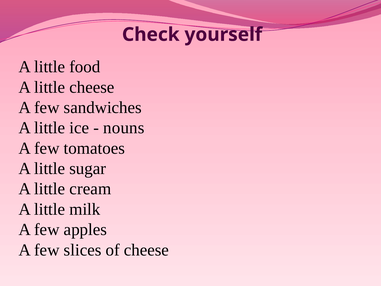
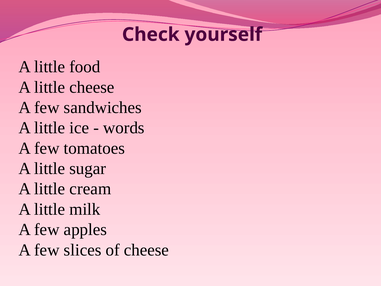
nouns: nouns -> words (124, 128)
